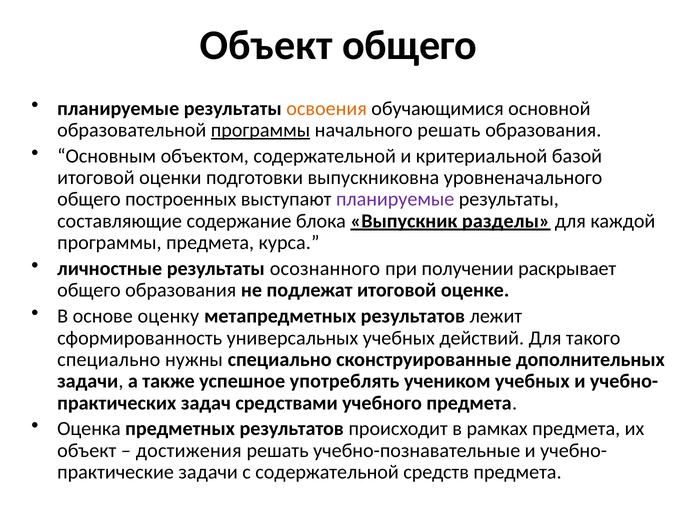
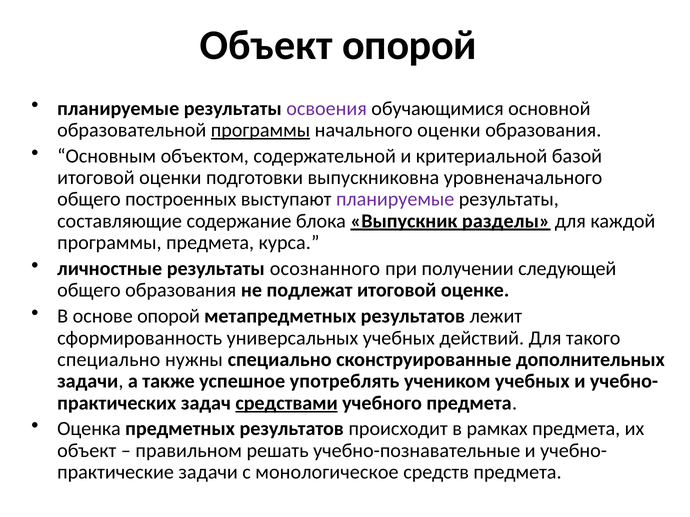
Объект общего: общего -> опорой (409, 45)
освоения colour: orange -> purple (327, 108)
начального решать: решать -> оценки (449, 130)
раскрывает: раскрывает -> следующей (567, 269)
основе оценку: оценку -> опорой (169, 316)
средствами underline: none -> present (287, 403)
достижения: достижения -> правильном (189, 451)
с содержательной: содержательной -> монологическое (327, 473)
